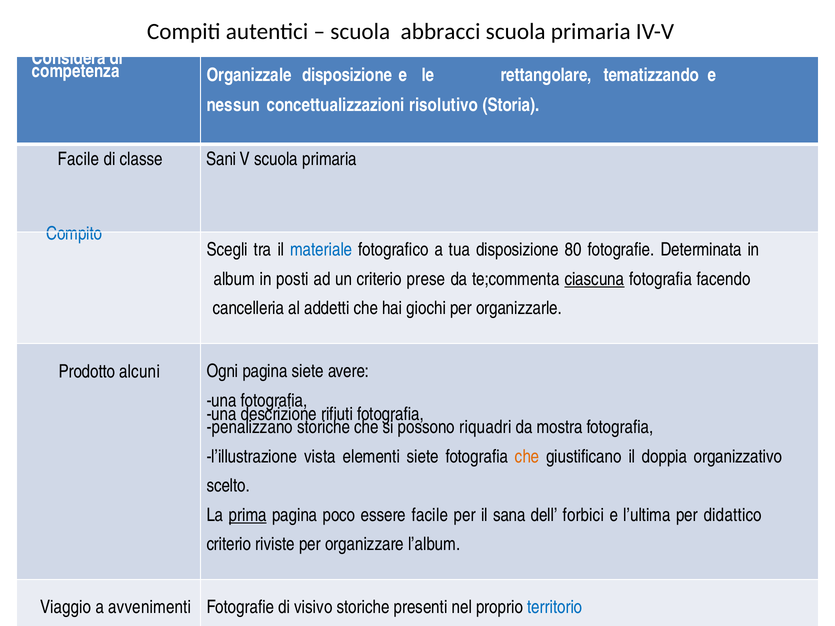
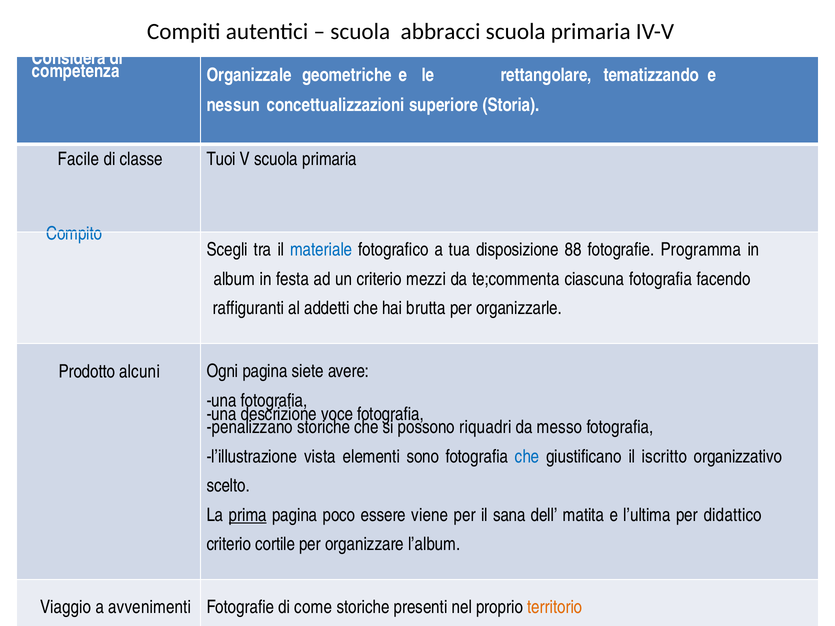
Organizzale disposizione: disposizione -> geometriche (347, 75)
risolutivo: risolutivo -> superiore (444, 105)
Sani: Sani -> Tuoi (221, 159)
80: 80 -> 88 (573, 250)
Determinata: Determinata -> Programma (701, 250)
posti: posti -> festa (293, 279)
prese: prese -> mezzi (426, 279)
ciascuna underline: present -> none (594, 279)
cancelleria: cancelleria -> raffiguranti (248, 308)
giochi: giochi -> brutta (426, 308)
rifiuti: rifiuti -> voce (337, 414)
mostra: mostra -> messo (560, 427)
elementi siete: siete -> sono (423, 457)
che colour: orange -> blue (527, 457)
doppia: doppia -> iscritto (664, 457)
essere facile: facile -> viene (430, 515)
forbici: forbici -> matita (584, 515)
riviste: riviste -> cortile (275, 545)
visivo: visivo -> come (313, 608)
territorio colour: blue -> orange (555, 608)
